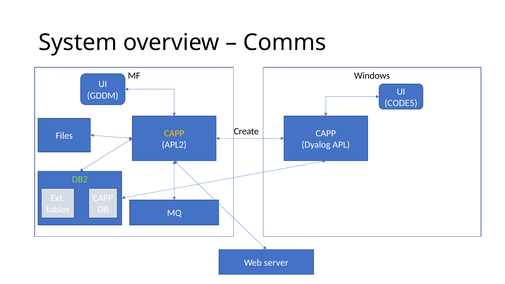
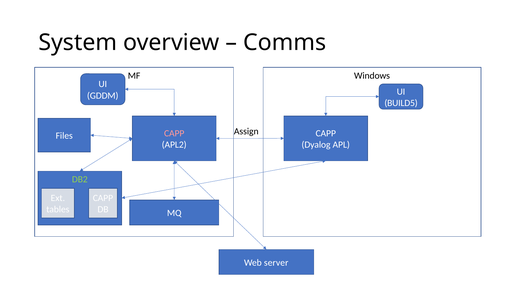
CODE5: CODE5 -> BUILD5 (401, 103)
Create: Create -> Assign (246, 131)
CAPP colour: yellow -> pink (174, 133)
